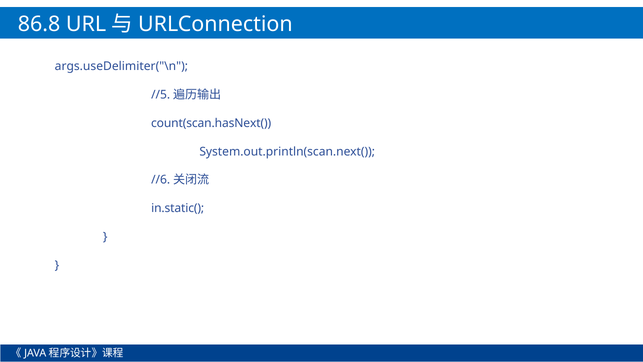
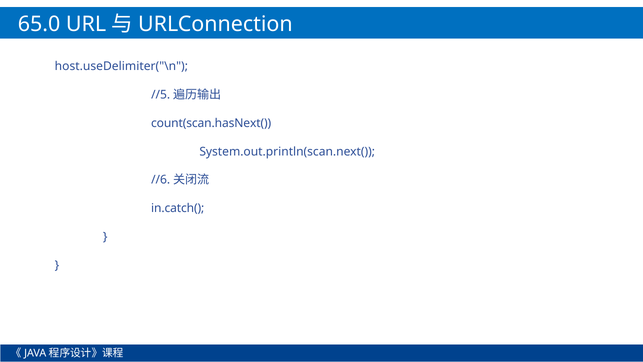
86.8: 86.8 -> 65.0 (39, 24)
args.useDelimiter("\n: args.useDelimiter("\n -> host.useDelimiter("\n (121, 66)
in.static(: in.static( -> in.catch( (178, 208)
